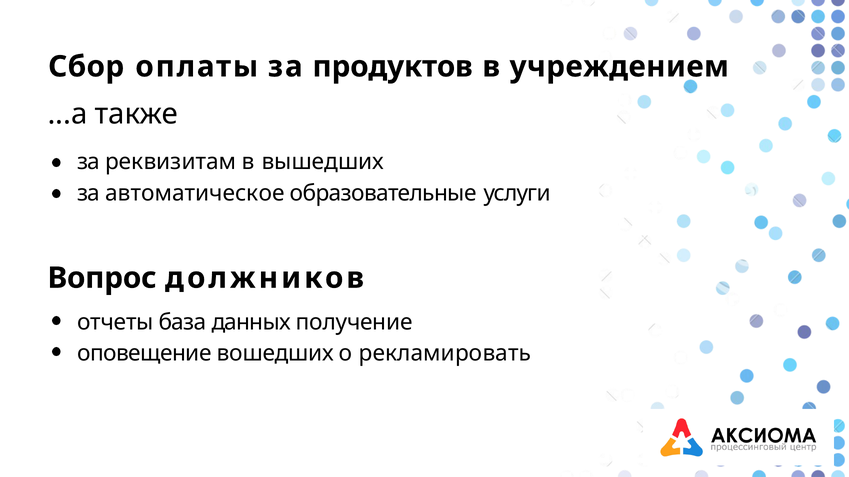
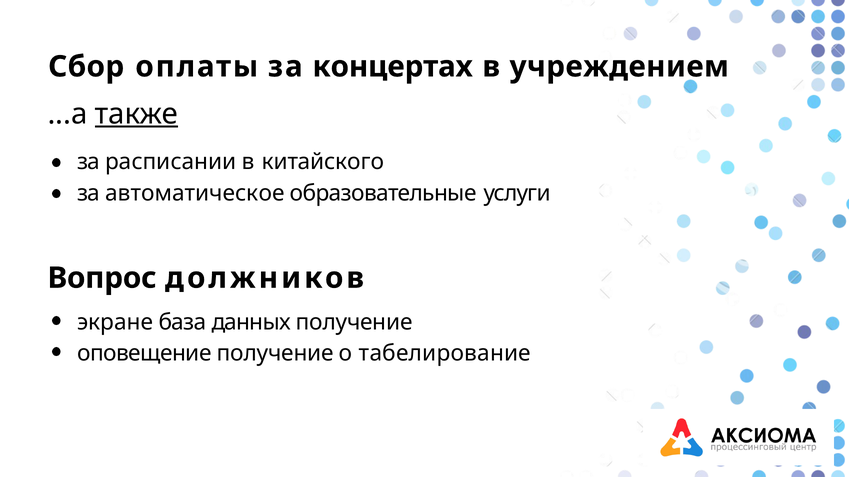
продуктов: продуктов -> концертах (393, 67)
также underline: none -> present (137, 114)
реквизитам: реквизитам -> расписании (171, 162)
вышедших: вышедших -> китайского (323, 162)
отчеты: отчеты -> экране (115, 323)
оповещение вошедших: вошедших -> получение (275, 354)
рекламировать: рекламировать -> табелирование (445, 354)
